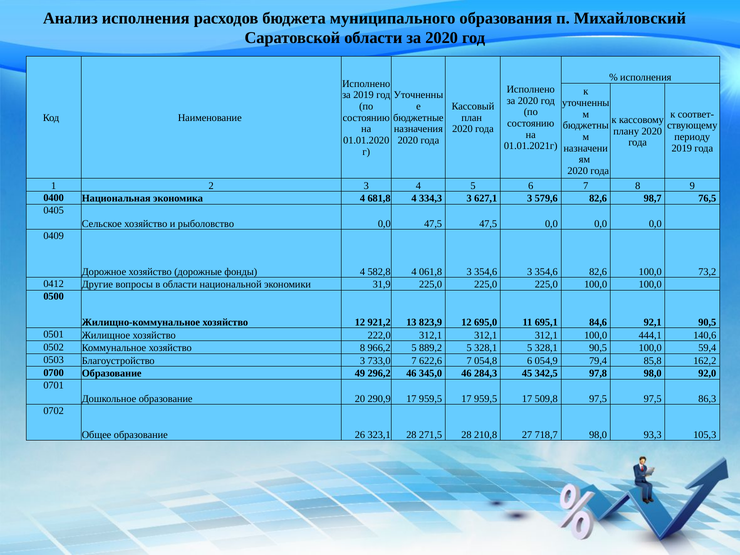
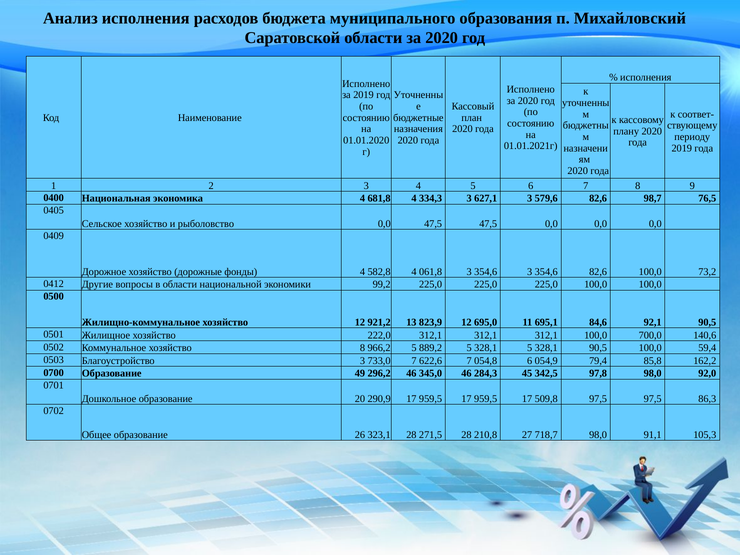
31,9: 31,9 -> 99,2 (382, 284)
444,1: 444,1 -> 700,0 (650, 335)
93,3: 93,3 -> 91,1 (653, 435)
